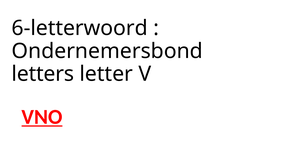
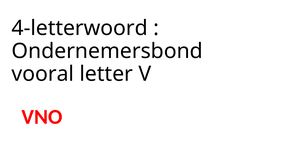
6-letterwoord: 6-letterwoord -> 4-letterwoord (80, 28)
letters: letters -> vooral (43, 74)
VNO underline: present -> none (42, 117)
